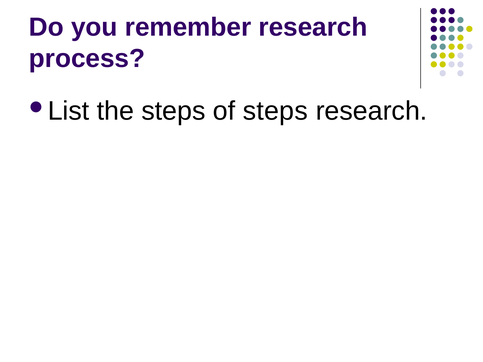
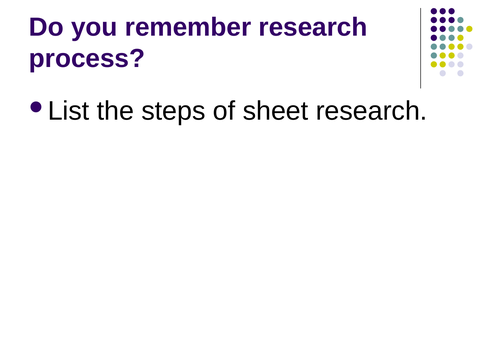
of steps: steps -> sheet (275, 111)
